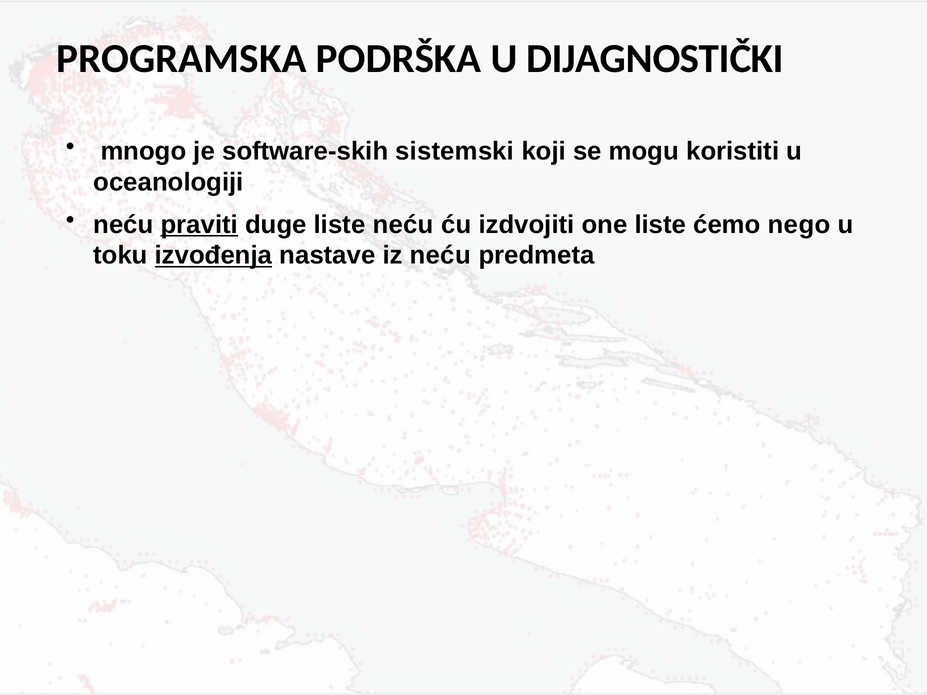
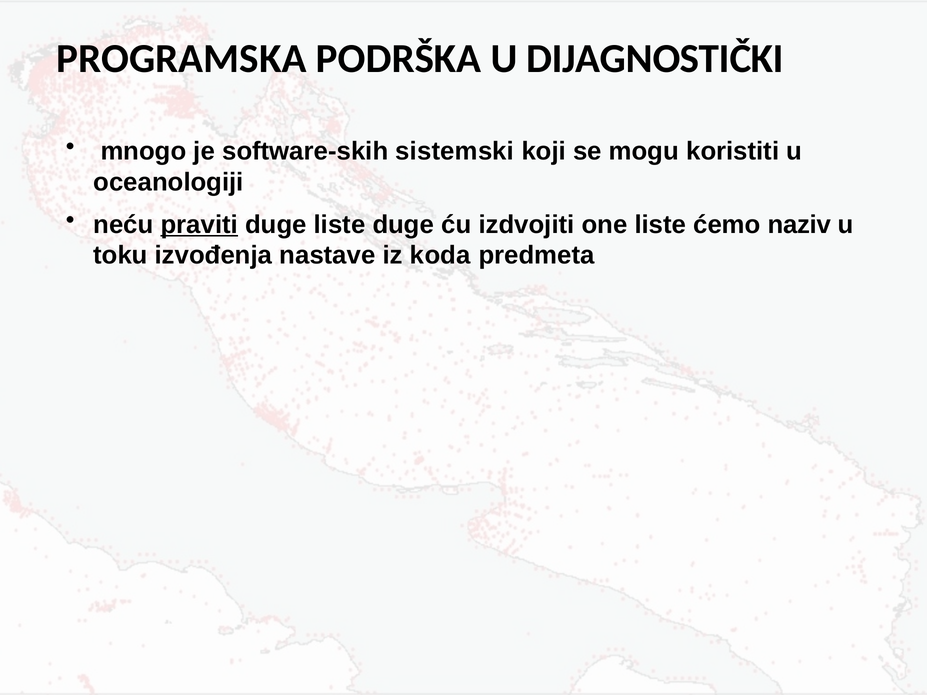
liste neću: neću -> duge (403, 225)
nego: nego -> naziv (799, 225)
izvođenja underline: present -> none (214, 256)
iz neću: neću -> koda (440, 256)
